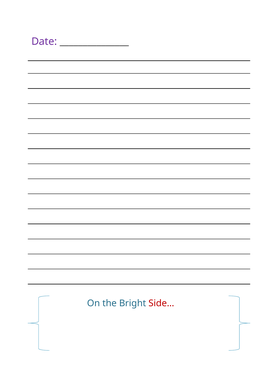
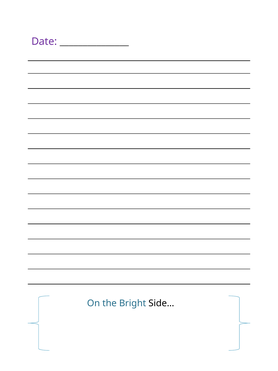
Side… colour: red -> black (161, 303)
